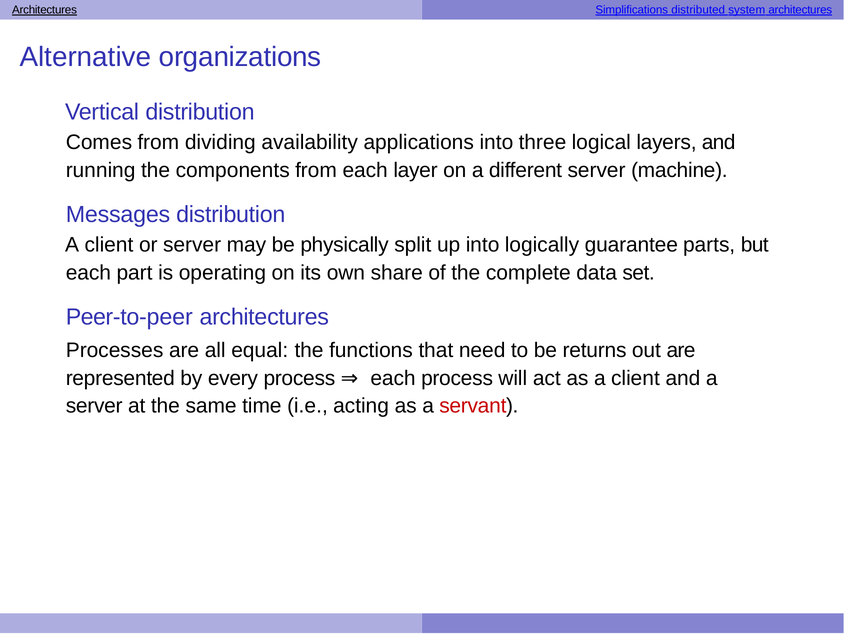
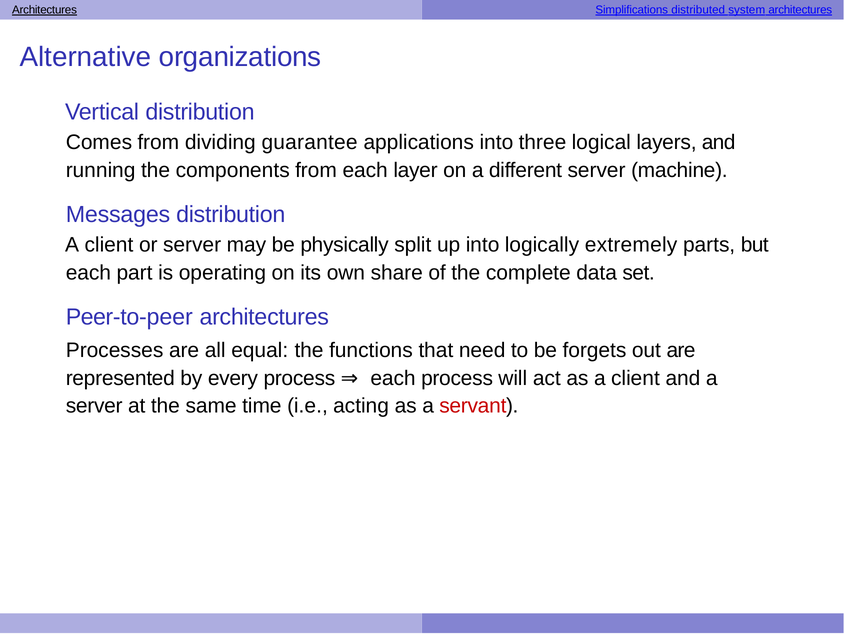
availability: availability -> guarantee (310, 142)
guarantee: guarantee -> extremely (631, 245)
returns: returns -> forgets (594, 350)
